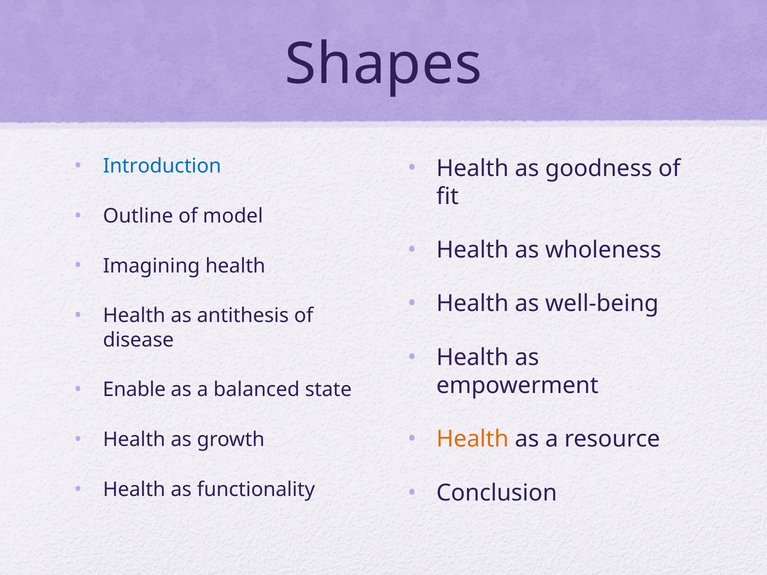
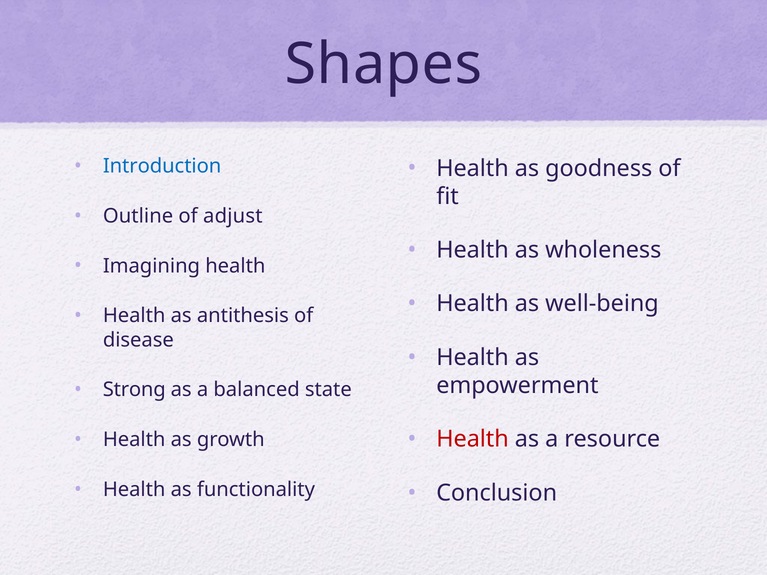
model: model -> adjust (233, 216)
Enable: Enable -> Strong (134, 390)
Health colour: orange -> red (473, 439)
